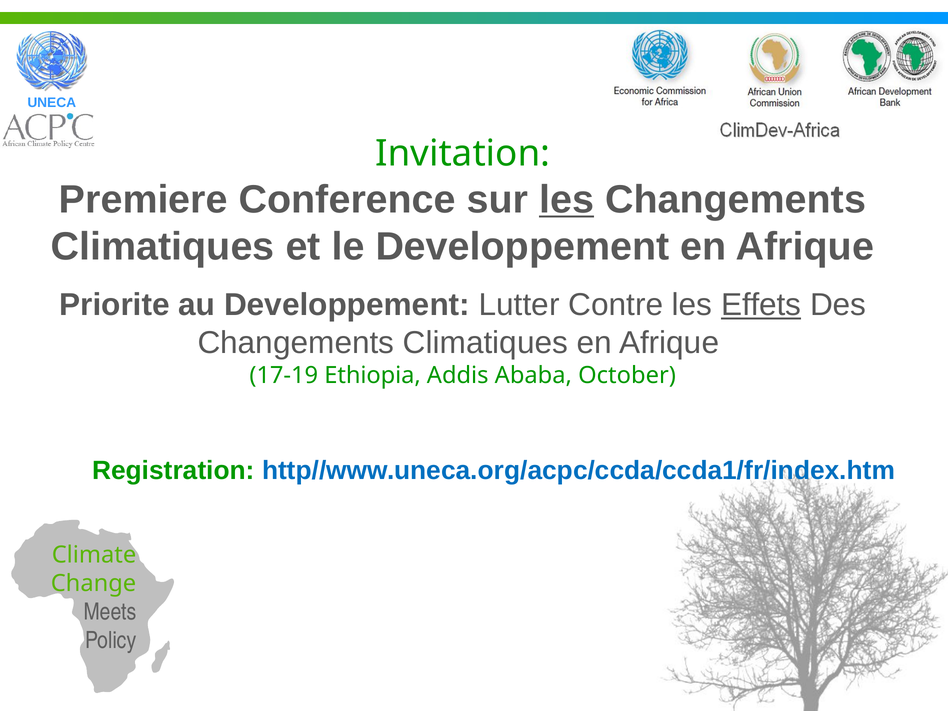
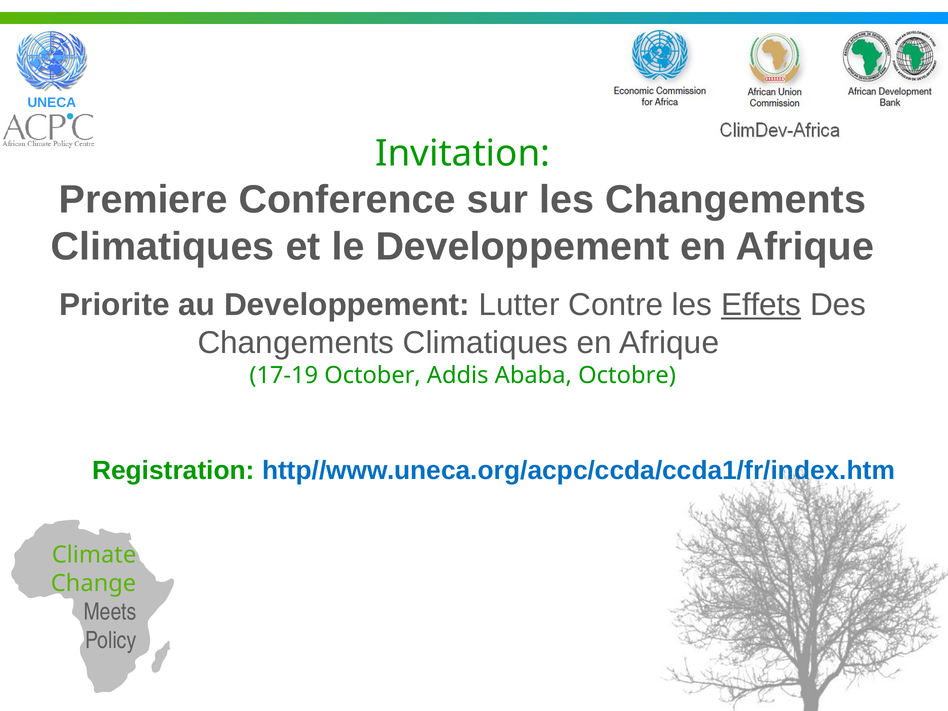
les underline: present -> none (567, 200)
Ethiopia: Ethiopia -> October (373, 375)
October: October -> Octobre (627, 375)
